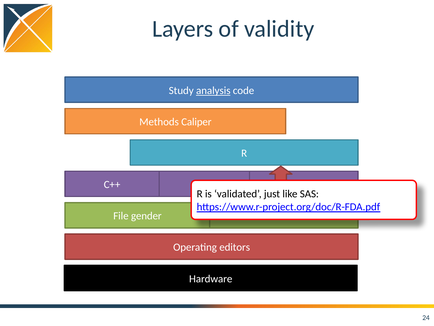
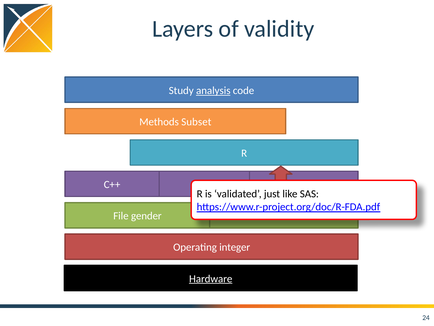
Caliper: Caliper -> Subset (196, 122)
editors: editors -> integer (235, 247)
Hardware underline: none -> present (211, 278)
